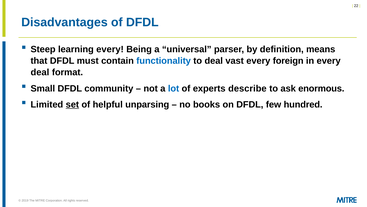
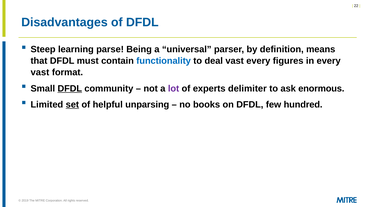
learning every: every -> parse (110, 49)
foreign: foreign -> figures (288, 61)
deal: deal -> vast (40, 72)
DFDL underline: none -> present (70, 88)
lot colour: blue -> purple (174, 88)
describe: describe -> delimiter (247, 88)
